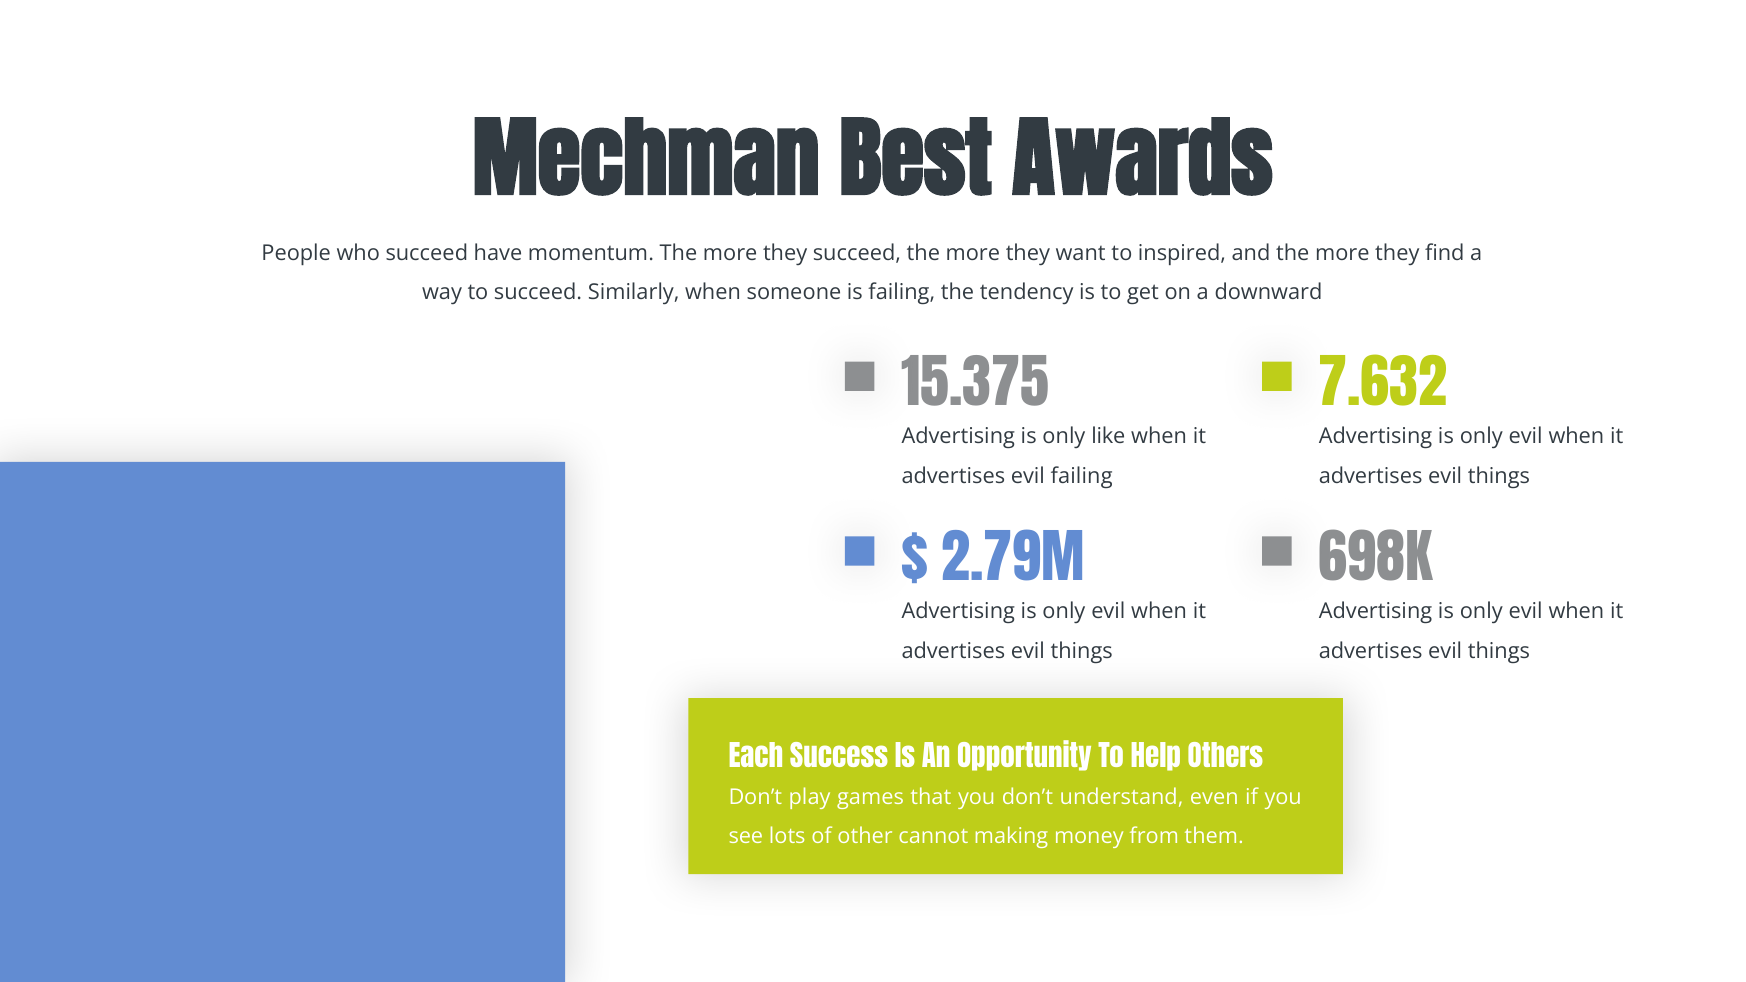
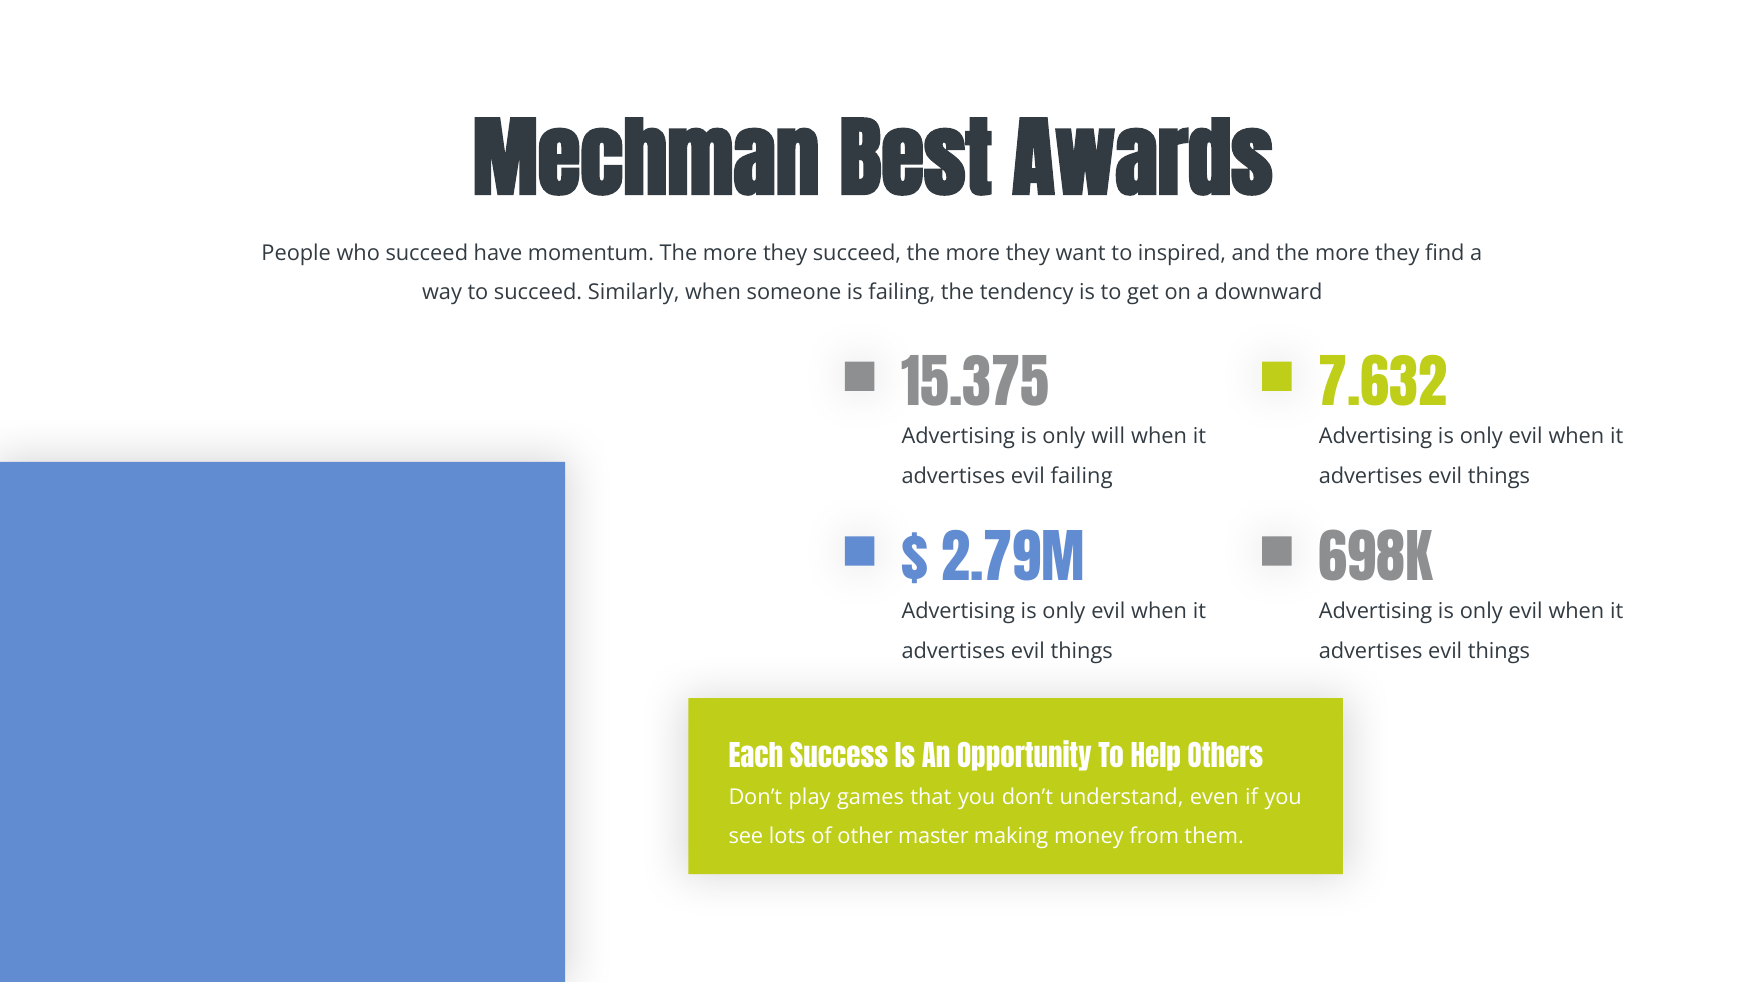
like: like -> will (1108, 437)
cannot: cannot -> master (933, 836)
